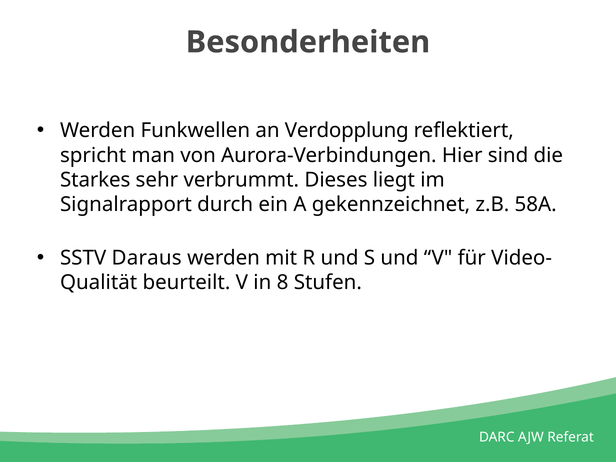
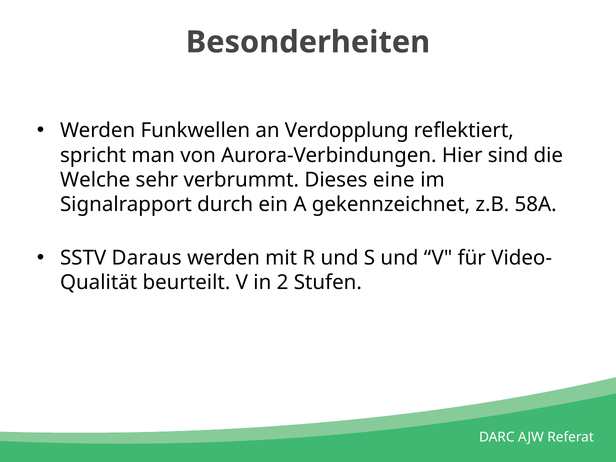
Starkes: Starkes -> Welche (95, 180)
liegt: liegt -> eine (394, 180)
8: 8 -> 2 (283, 283)
